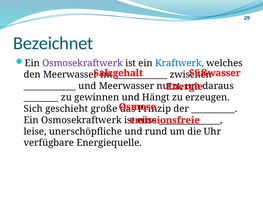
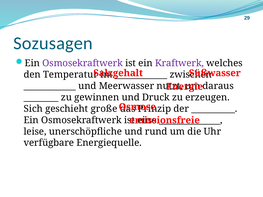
Bezeichnet: Bezeichnet -> Sozusagen (53, 43)
Kraftwerk colour: blue -> purple (180, 63)
den Meerwasser: Meerwasser -> Temperatur (70, 75)
Hängt: Hängt -> Druck (156, 97)
